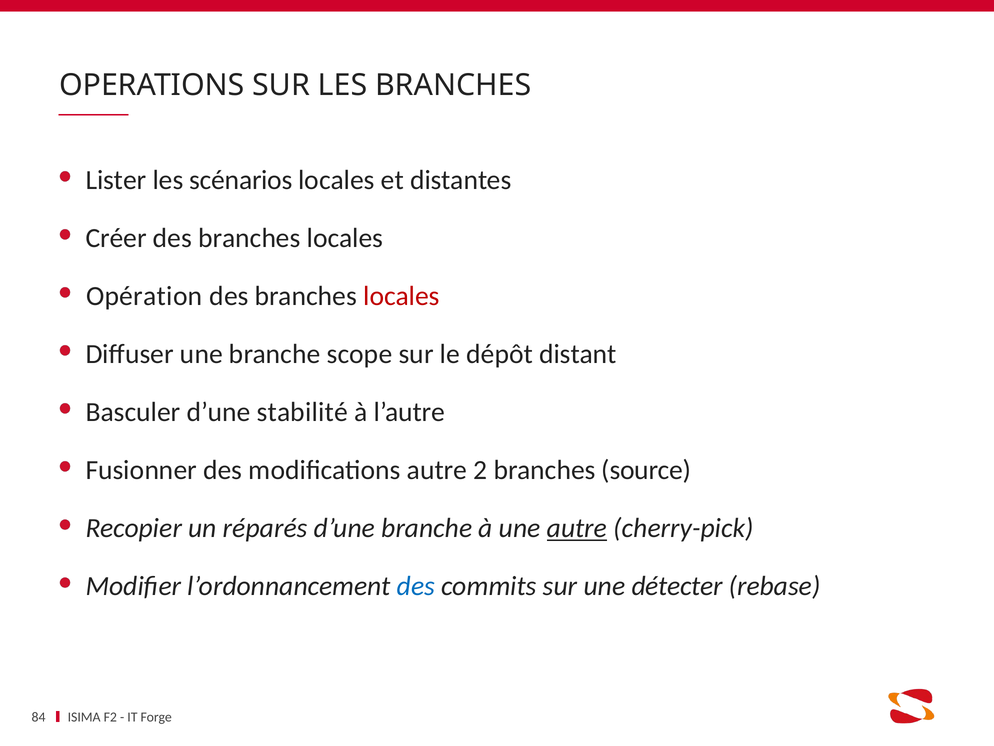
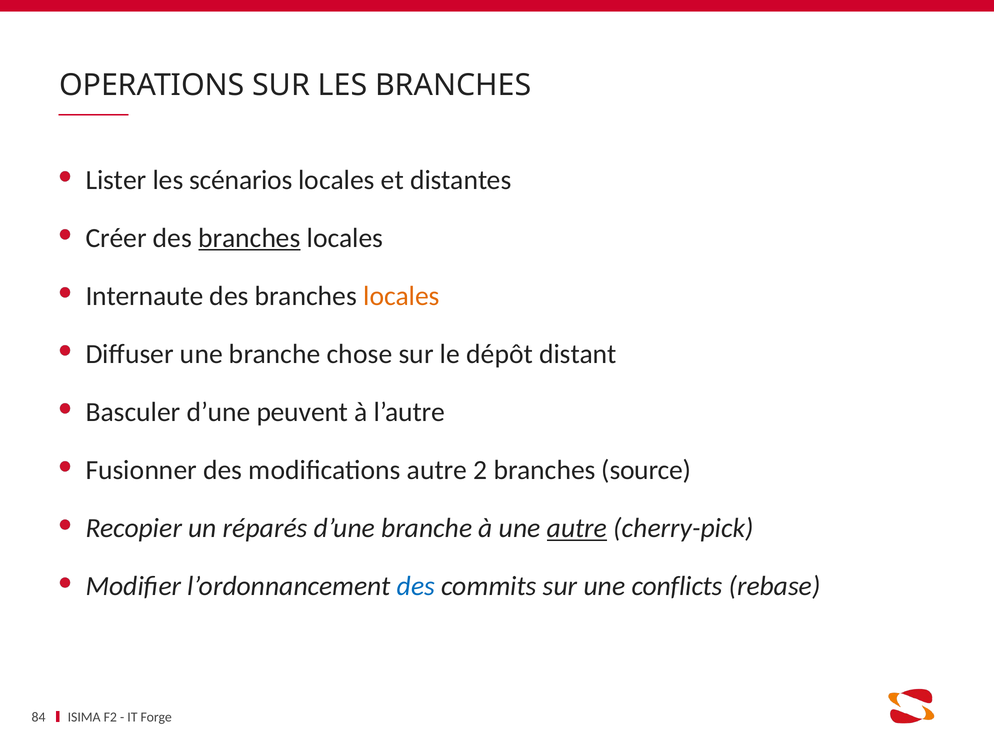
branches underline: none -> present (249, 238)
Opération: Opération -> Internaute (144, 296)
locales colour: red -> orange (402, 296)
scope: scope -> chose (359, 354)
stabilité: stabilité -> peuvent (302, 412)
détecter: détecter -> conflicts (677, 586)
